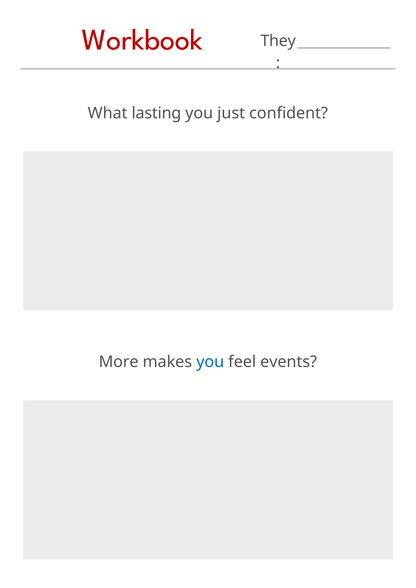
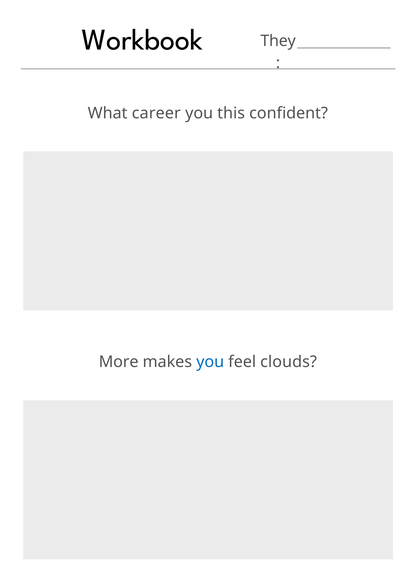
Workbook colour: red -> black (142, 40)
lasting: lasting -> career (156, 113)
just: just -> this (231, 113)
events: events -> clouds (289, 362)
